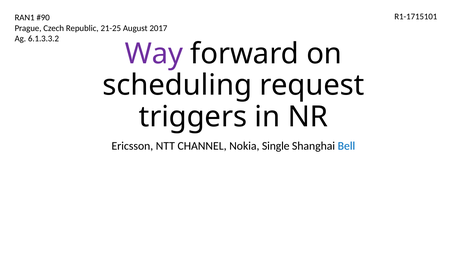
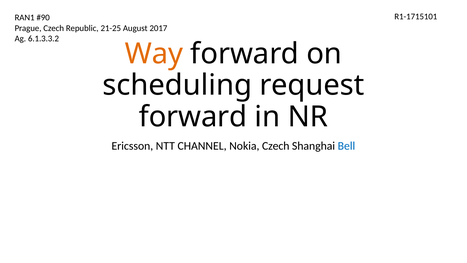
Way colour: purple -> orange (154, 54)
triggers: triggers -> forward (193, 117)
Nokia Single: Single -> Czech (276, 146)
